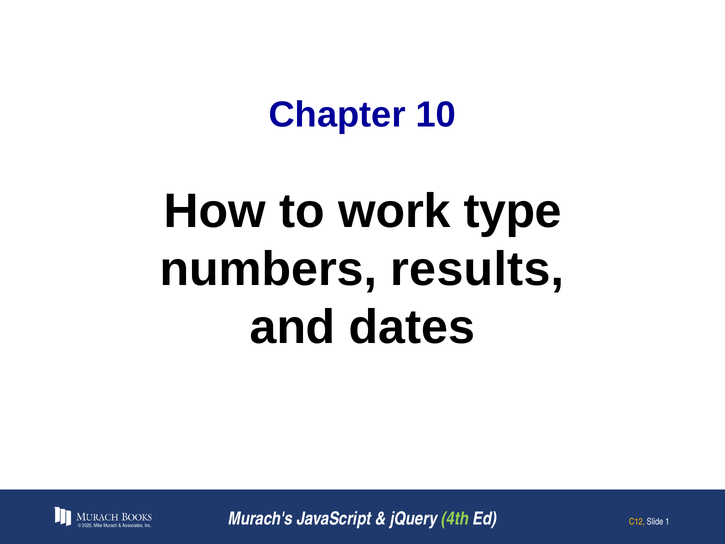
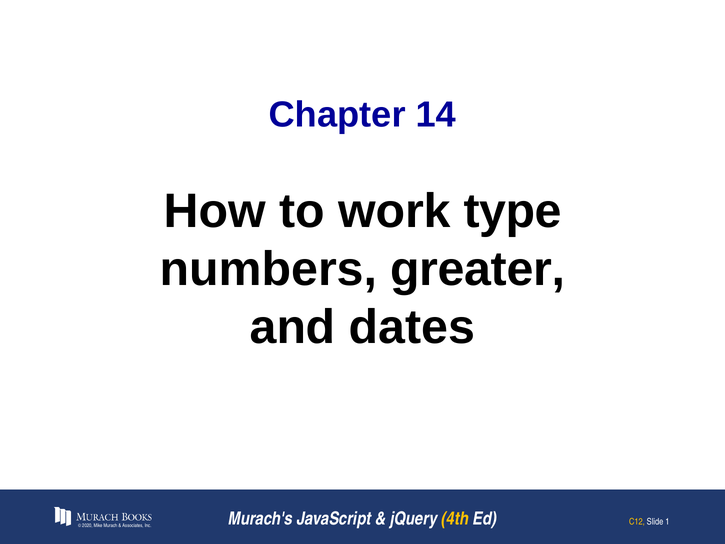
10: 10 -> 14 (436, 115)
results: results -> greater (478, 269)
4th colour: light green -> yellow (455, 518)
